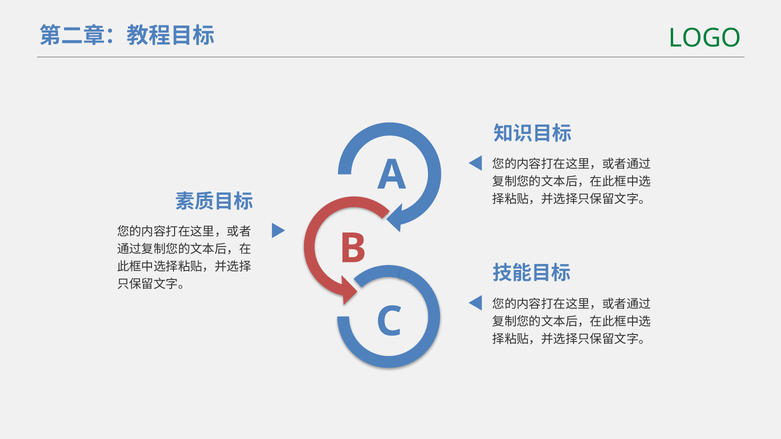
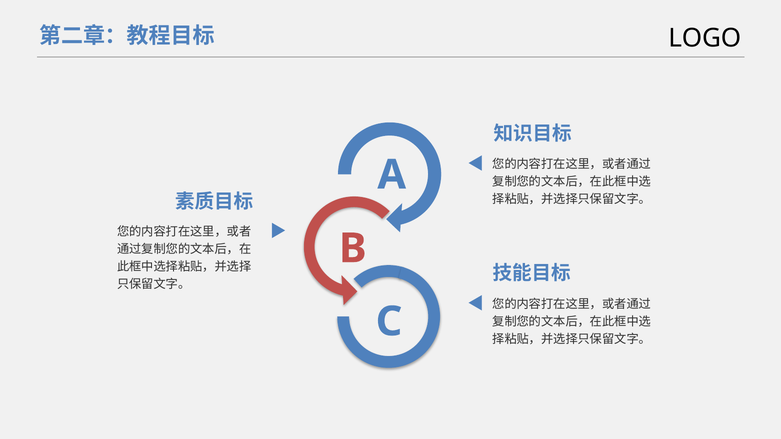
LOGO colour: green -> black (705, 38)
